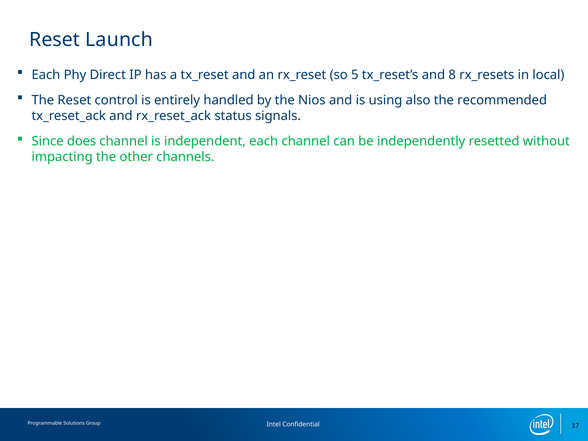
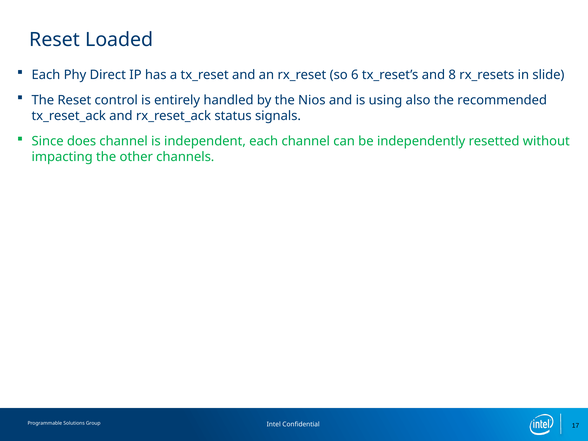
Launch: Launch -> Loaded (119, 40)
5: 5 -> 6 (355, 75)
local: local -> slide (548, 75)
